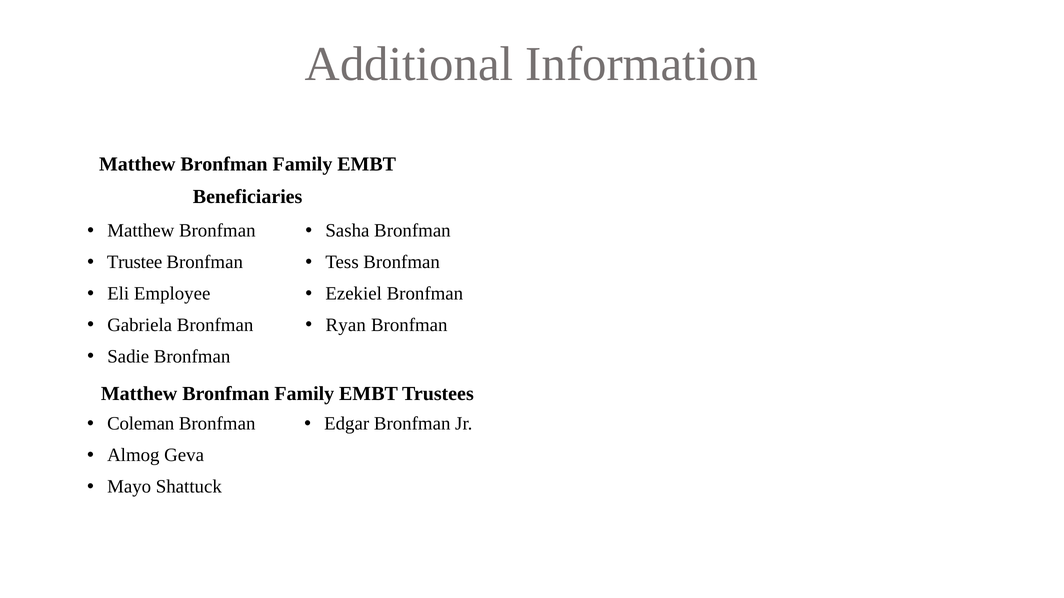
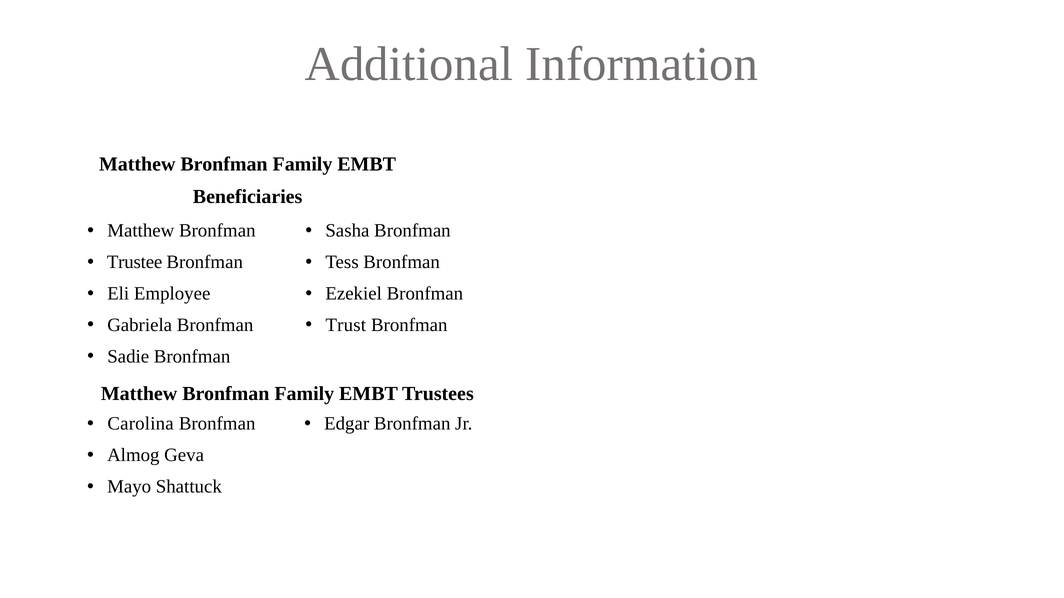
Ryan: Ryan -> Trust (346, 325)
Coleman: Coleman -> Carolina (141, 424)
